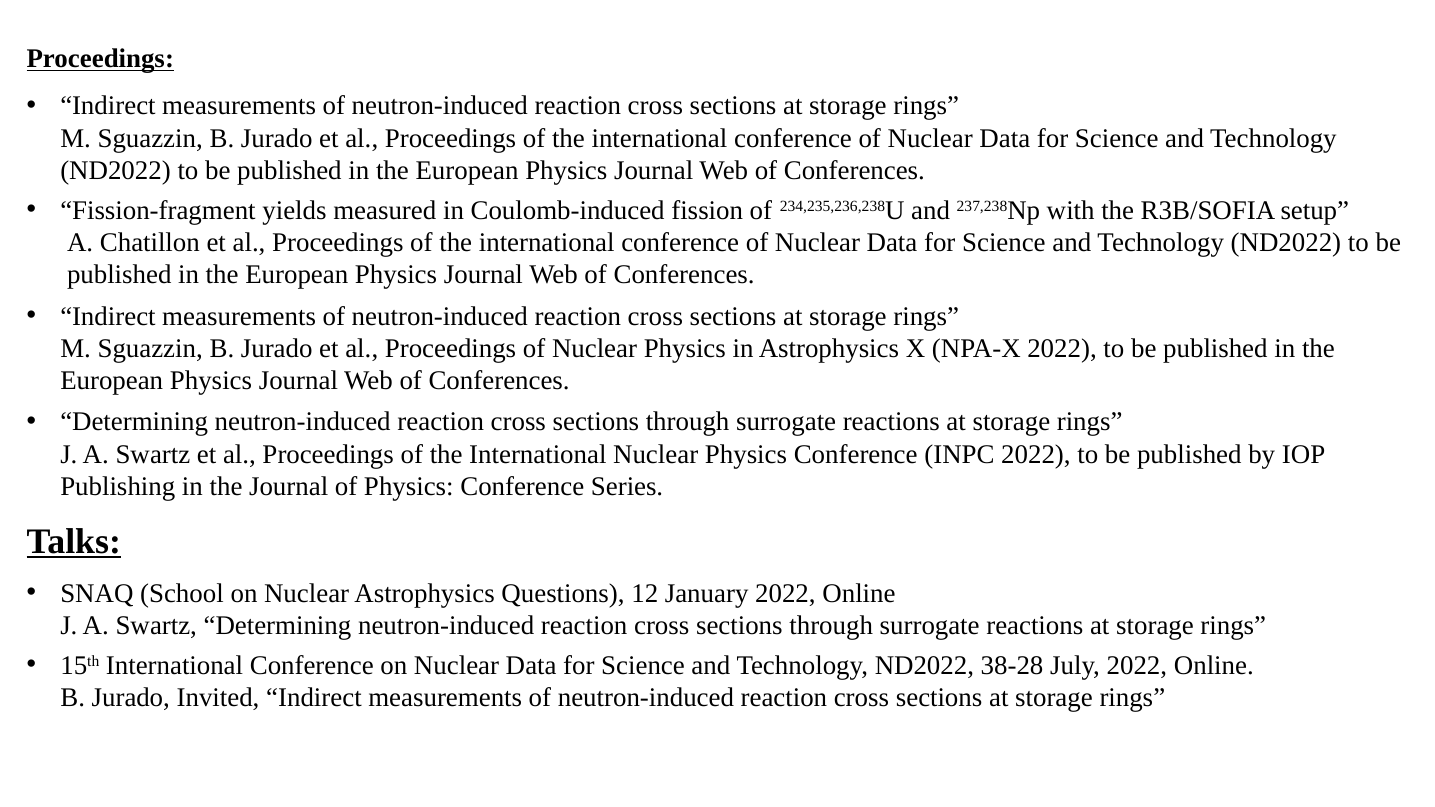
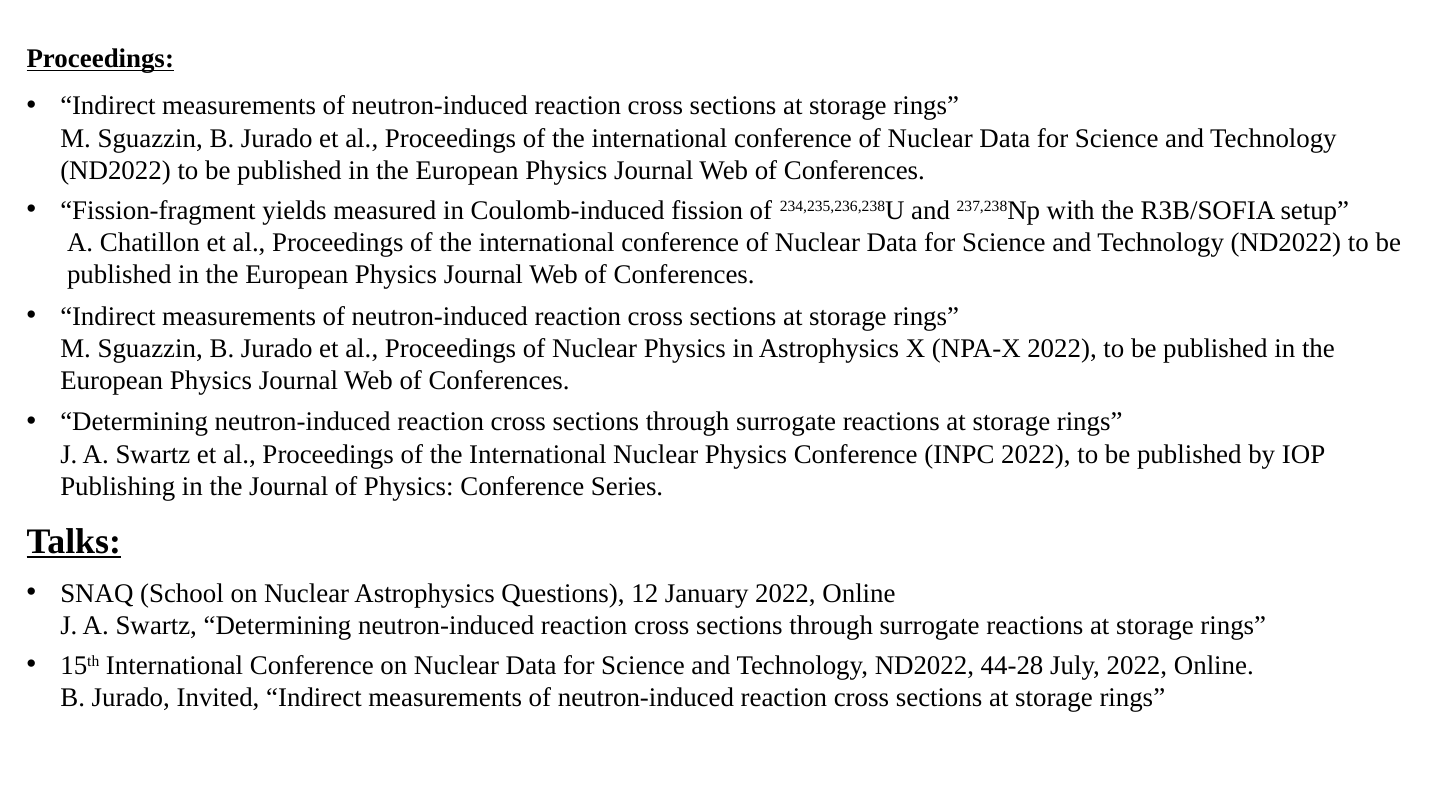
38-28: 38-28 -> 44-28 (1012, 665)
